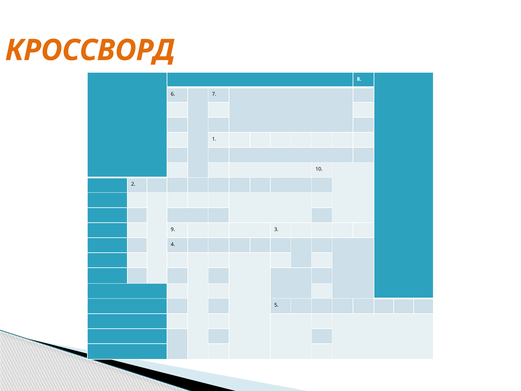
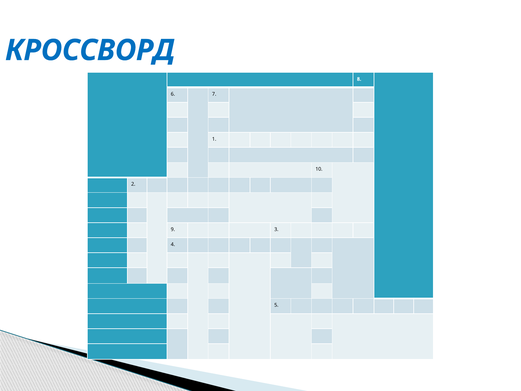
КРОССВОРД colour: orange -> blue (90, 50)
